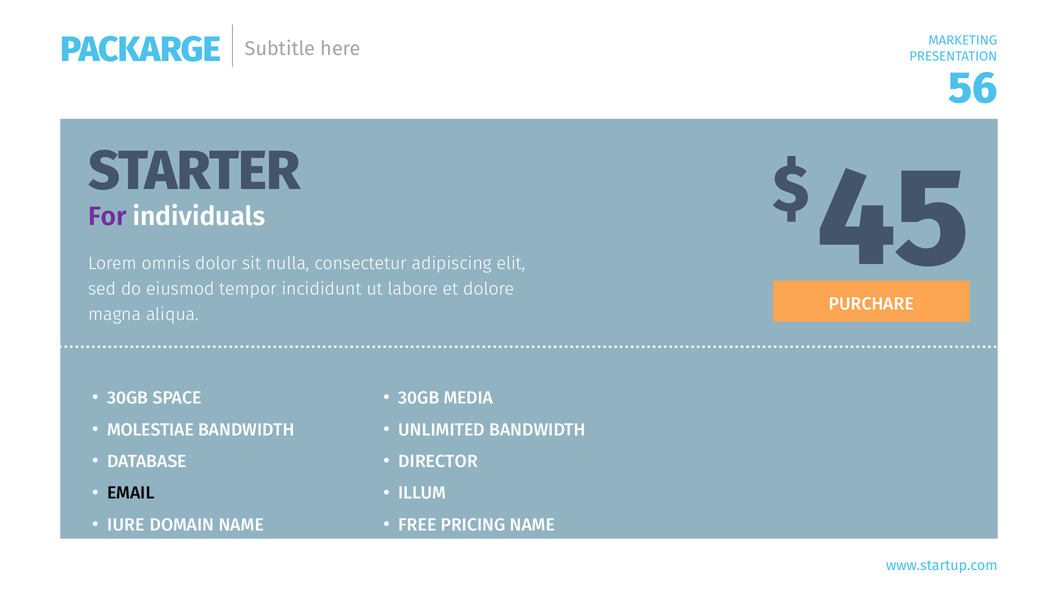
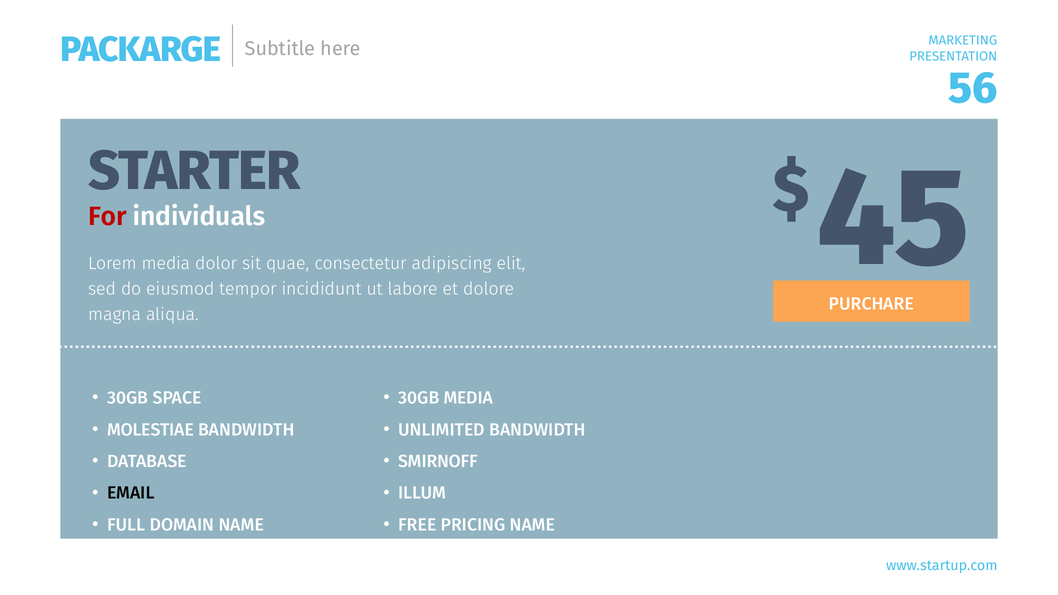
For colour: purple -> red (107, 217)
Lorem omnis: omnis -> media (166, 264)
nulla: nulla -> quae (288, 264)
DIRECTOR: DIRECTOR -> SMIRNOFF (438, 462)
IURE: IURE -> FULL (126, 525)
